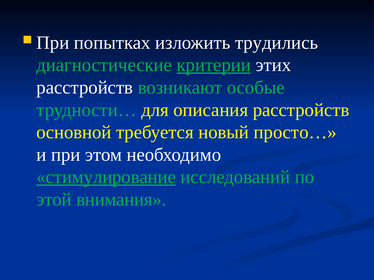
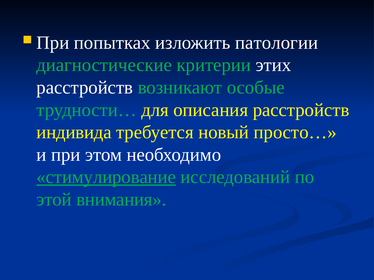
трудились: трудились -> патологии (277, 43)
критерии underline: present -> none (214, 65)
основной: основной -> индивида (74, 132)
